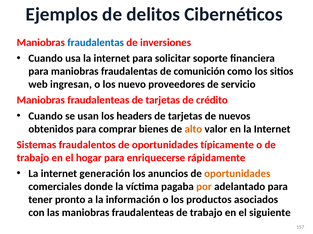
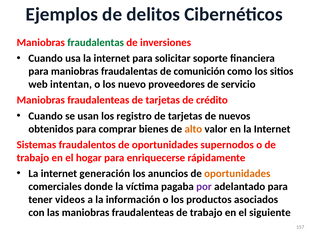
fraudalentas colour: blue -> green (96, 43)
ingresan: ingresan -> intentan (71, 85)
headers: headers -> registro (134, 116)
típicamente: típicamente -> supernodos (227, 145)
por colour: orange -> purple (204, 187)
pronto: pronto -> videos (70, 200)
